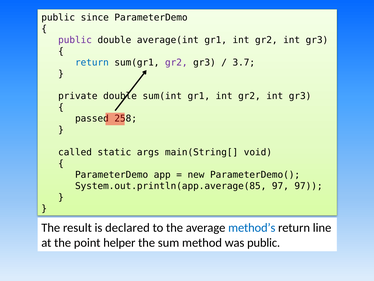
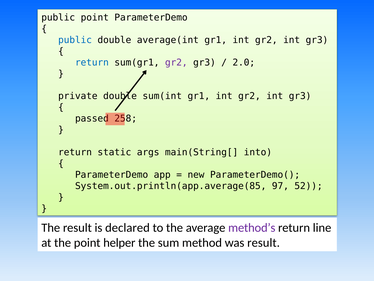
public since: since -> point (95, 17)
public colour: purple -> blue (75, 40)
3.7: 3.7 -> 2.0 (244, 62)
called: called -> return (75, 152)
void: void -> into (258, 152)
97 97: 97 -> 52 (309, 186)
method’s colour: blue -> purple (252, 227)
was public: public -> result (264, 242)
